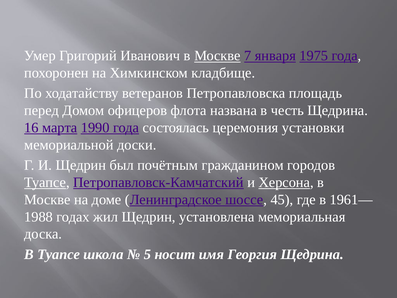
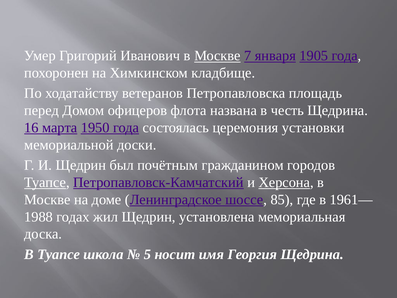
1975: 1975 -> 1905 (314, 56)
1990: 1990 -> 1950 (95, 128)
45: 45 -> 85 (282, 199)
